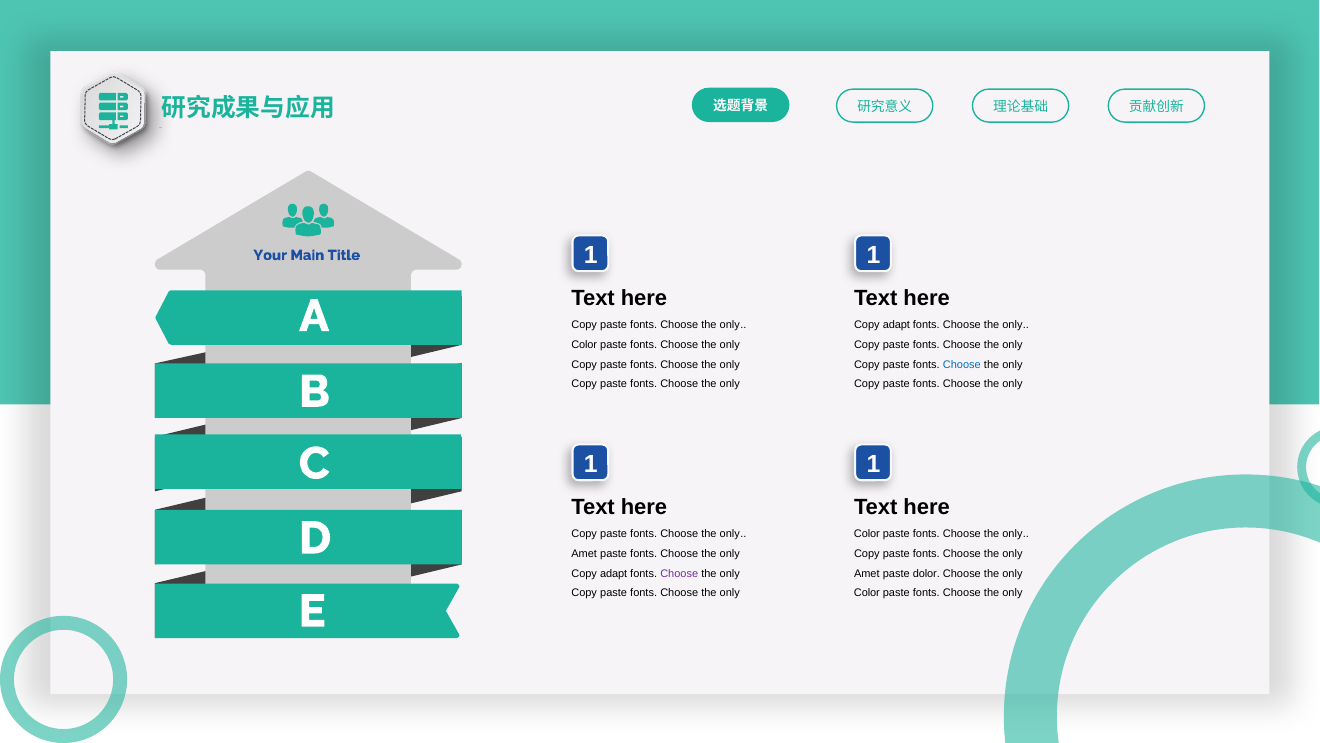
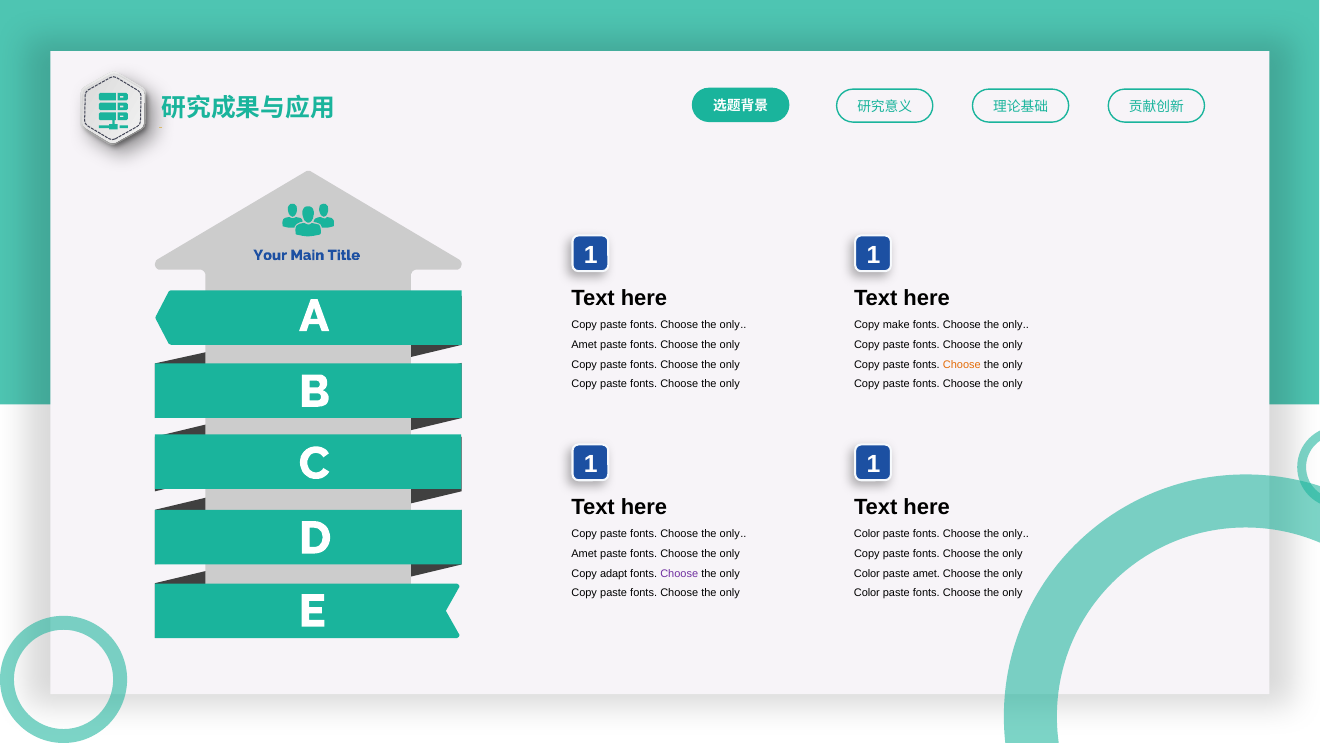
adapt: adapt -> make (896, 325)
Color: Color -> Amet (584, 345)
Choose colour: blue -> orange (962, 364)
Amet: Amet -> Color (867, 573)
paste dolor: dolor -> amet (926, 573)
